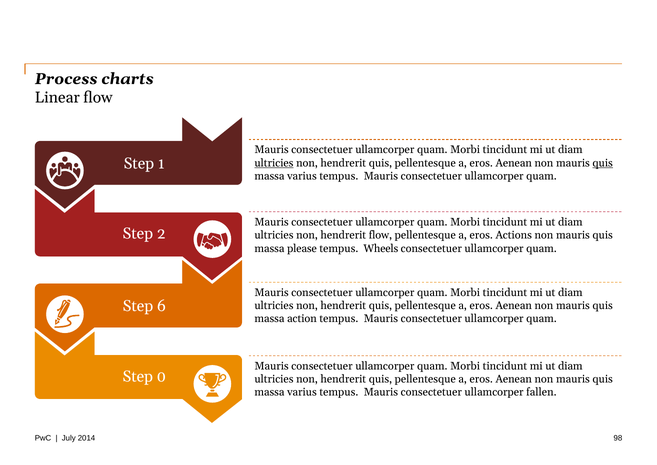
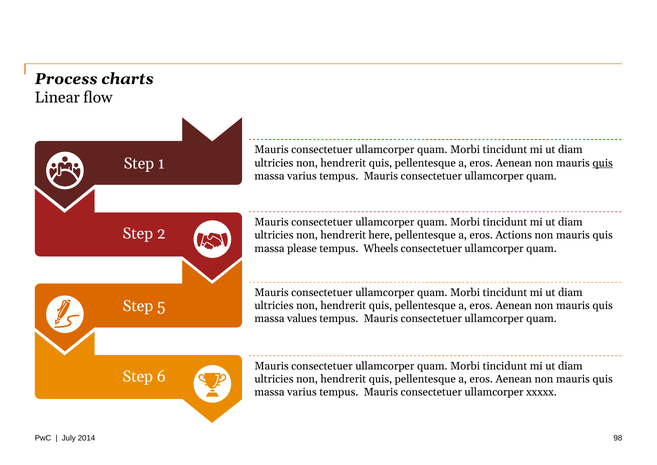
ultricies underline: present -> none (274, 163)
hendrerit flow: flow -> here (381, 235)
6: 6 -> 5 (161, 306)
action: action -> values (302, 319)
0: 0 -> 6 (161, 376)
fallen: fallen -> xxxxx (541, 392)
